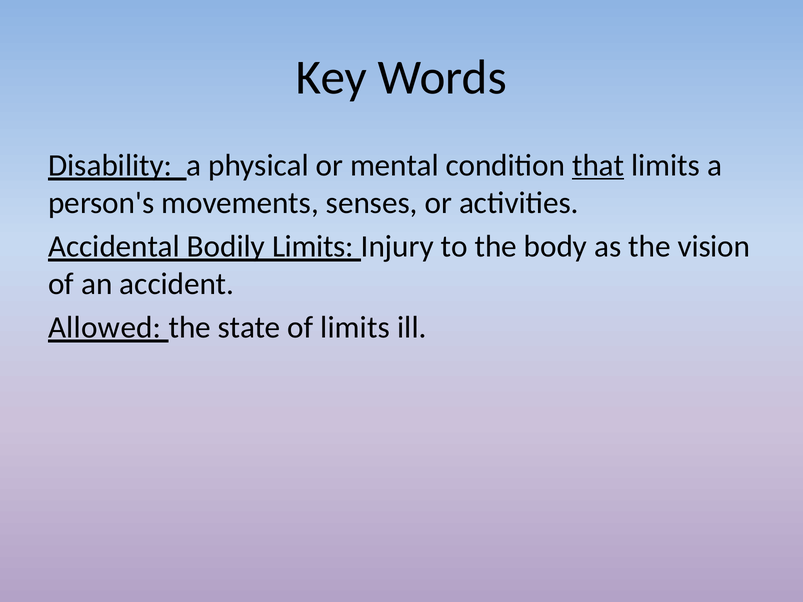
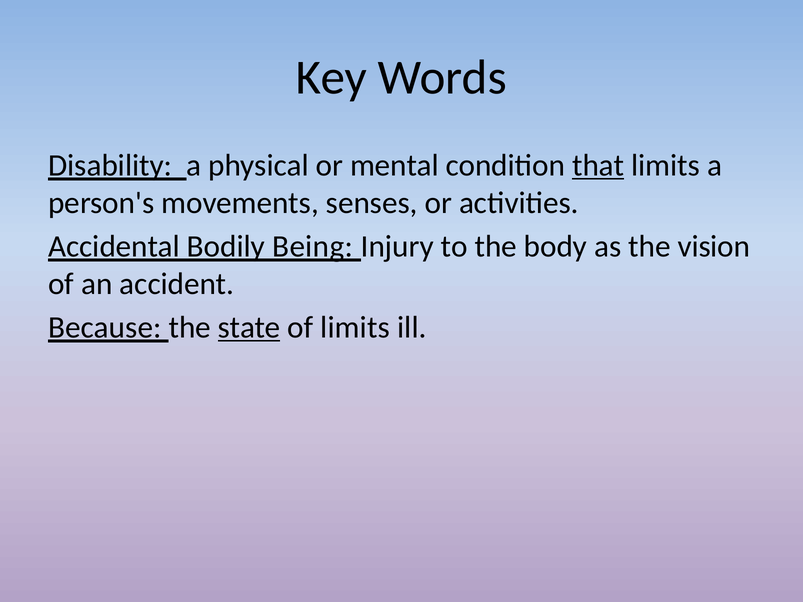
Bodily Limits: Limits -> Being (313, 246)
Allowed: Allowed -> Because (105, 328)
state underline: none -> present (249, 328)
